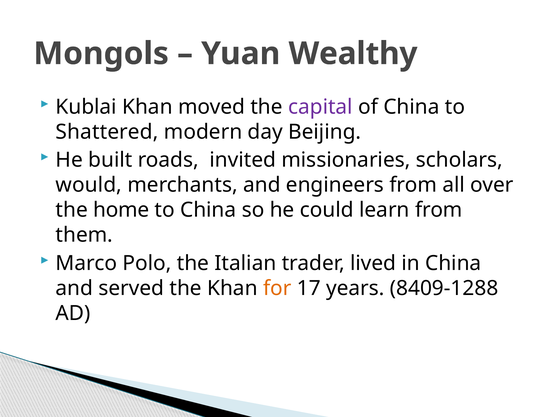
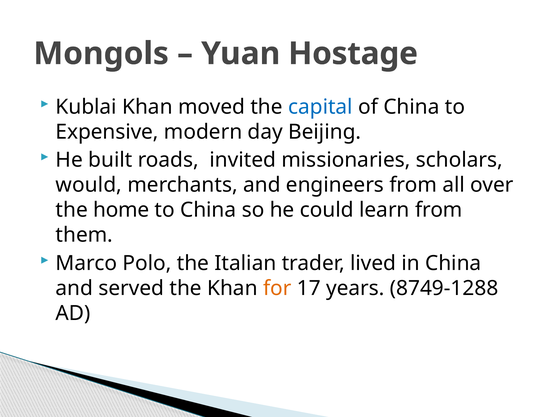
Wealthy: Wealthy -> Hostage (353, 54)
capital colour: purple -> blue (320, 107)
Shattered: Shattered -> Expensive (107, 132)
8409-1288: 8409-1288 -> 8749-1288 (444, 289)
